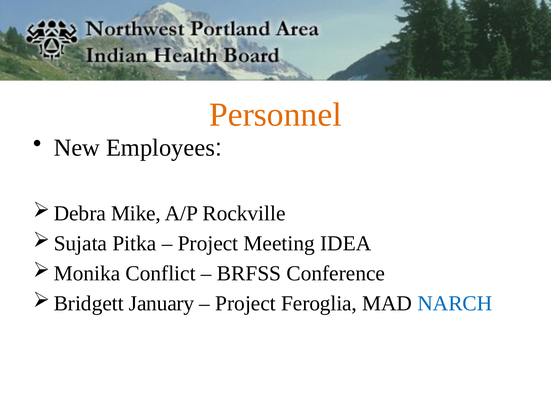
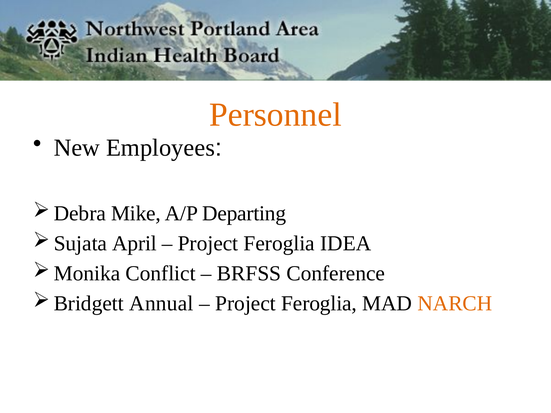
Rockville: Rockville -> Departing (244, 214)
Pitka: Pitka -> April (134, 244)
Meeting: Meeting -> Feroglia (279, 244)
January: January -> Annual (161, 304)
NARCH colour: blue -> orange (455, 304)
